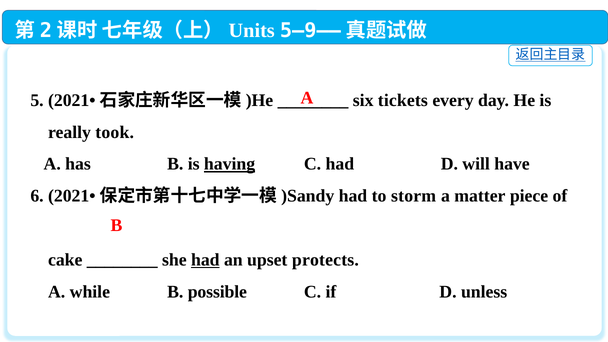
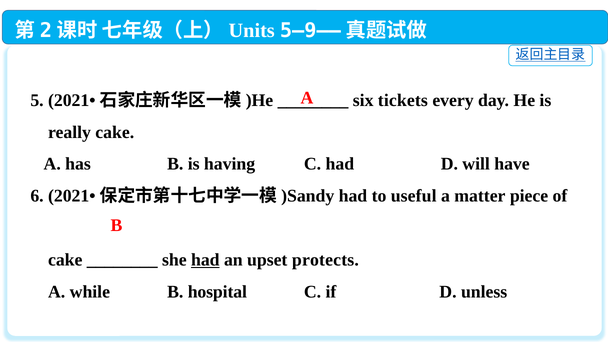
really took: took -> cake (115, 132)
having underline: present -> none (230, 164)
storm: storm -> useful (414, 196)
possible: possible -> hospital (217, 292)
